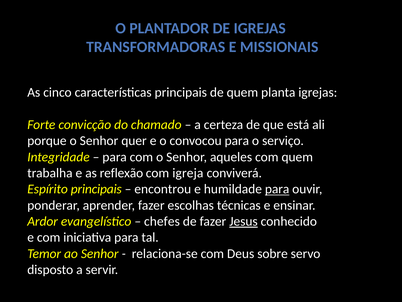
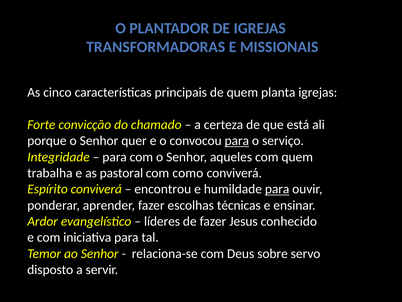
para underline: none -> present (237, 141)
reflexão: reflexão -> pastoral (121, 173)
com igreja: igreja -> como (188, 173)
Espírito principais: principais -> conviverá (96, 189)
chefes: chefes -> líderes (162, 221)
Jesus underline: present -> none (244, 221)
